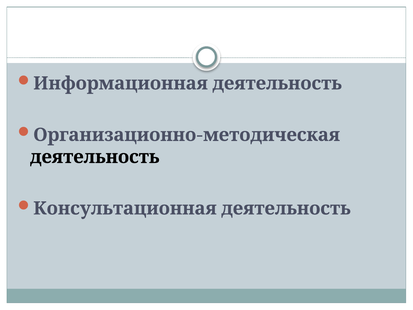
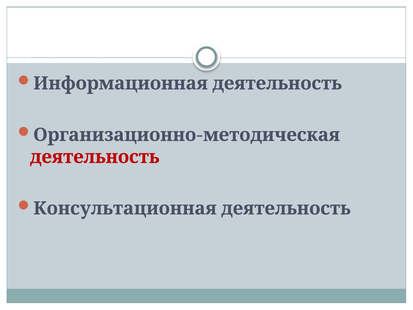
деятельность colour: black -> red (95, 157)
